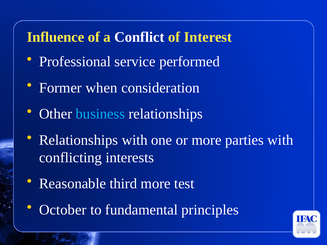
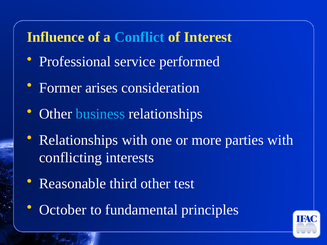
Conflict colour: white -> light blue (139, 37)
when: when -> arises (102, 88)
third more: more -> other (156, 184)
